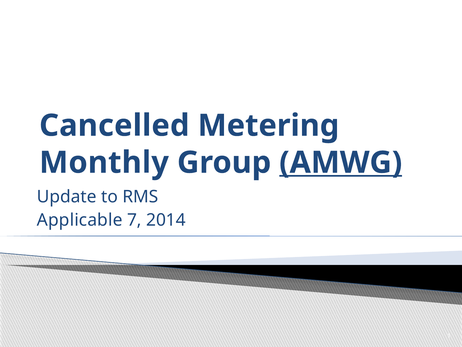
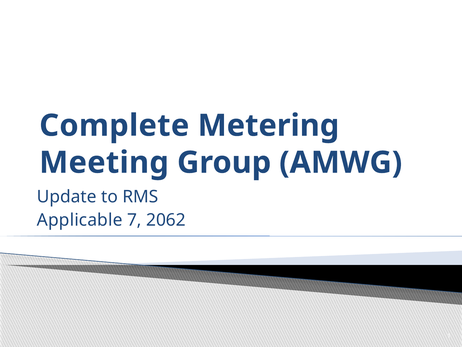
Cancelled: Cancelled -> Complete (114, 125)
Monthly: Monthly -> Meeting (104, 162)
AMWG underline: present -> none (341, 162)
2014: 2014 -> 2062 (166, 220)
